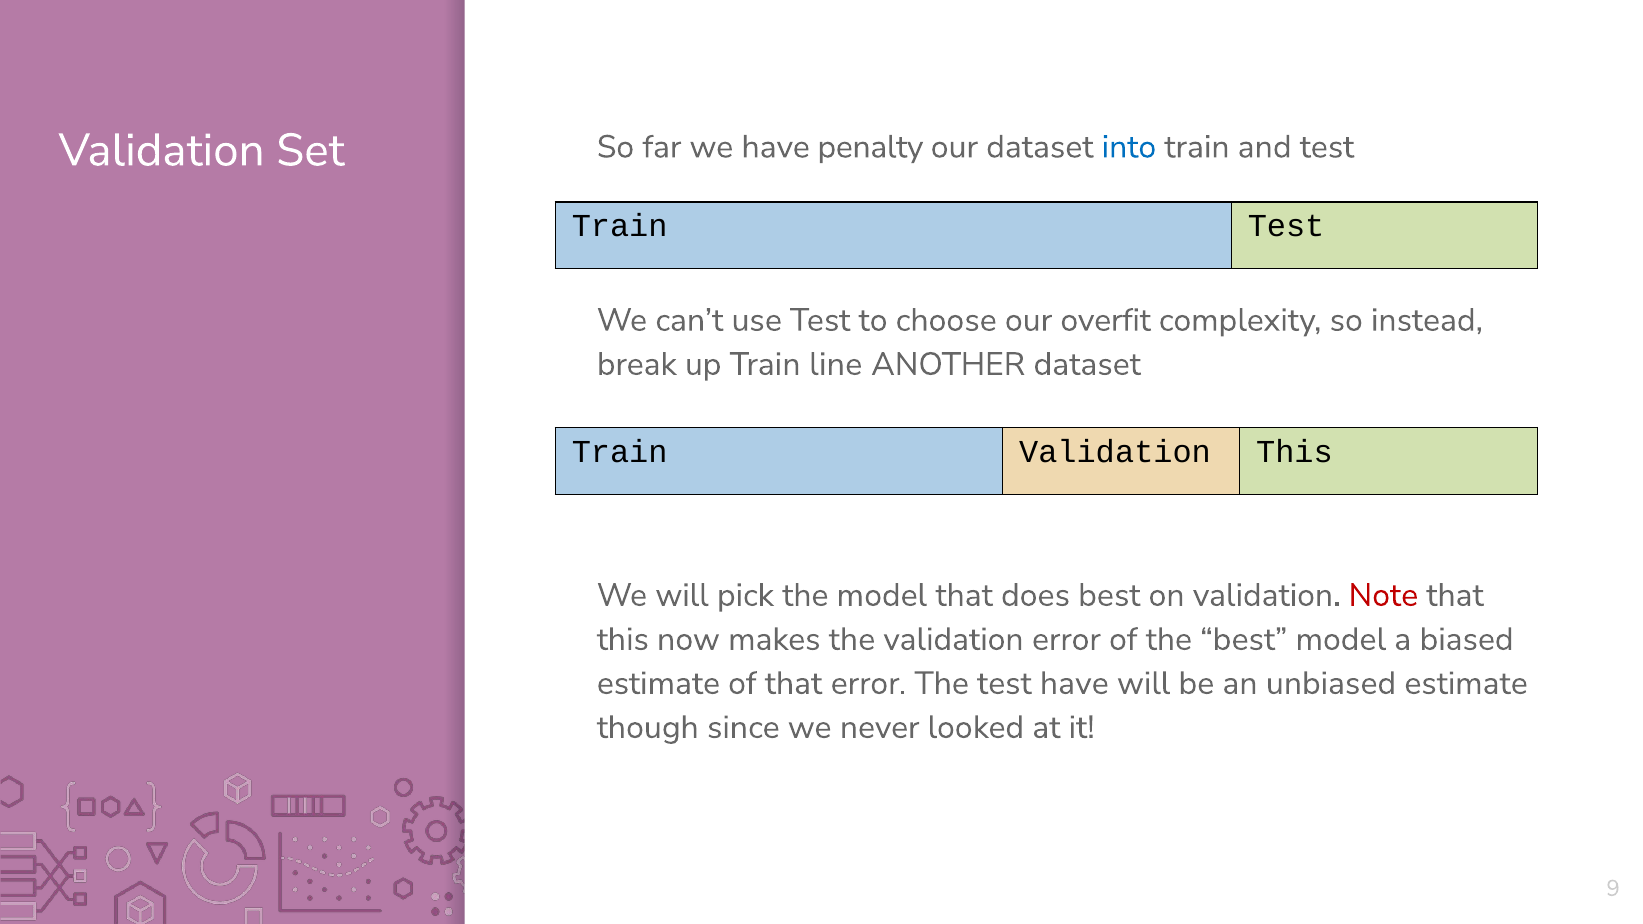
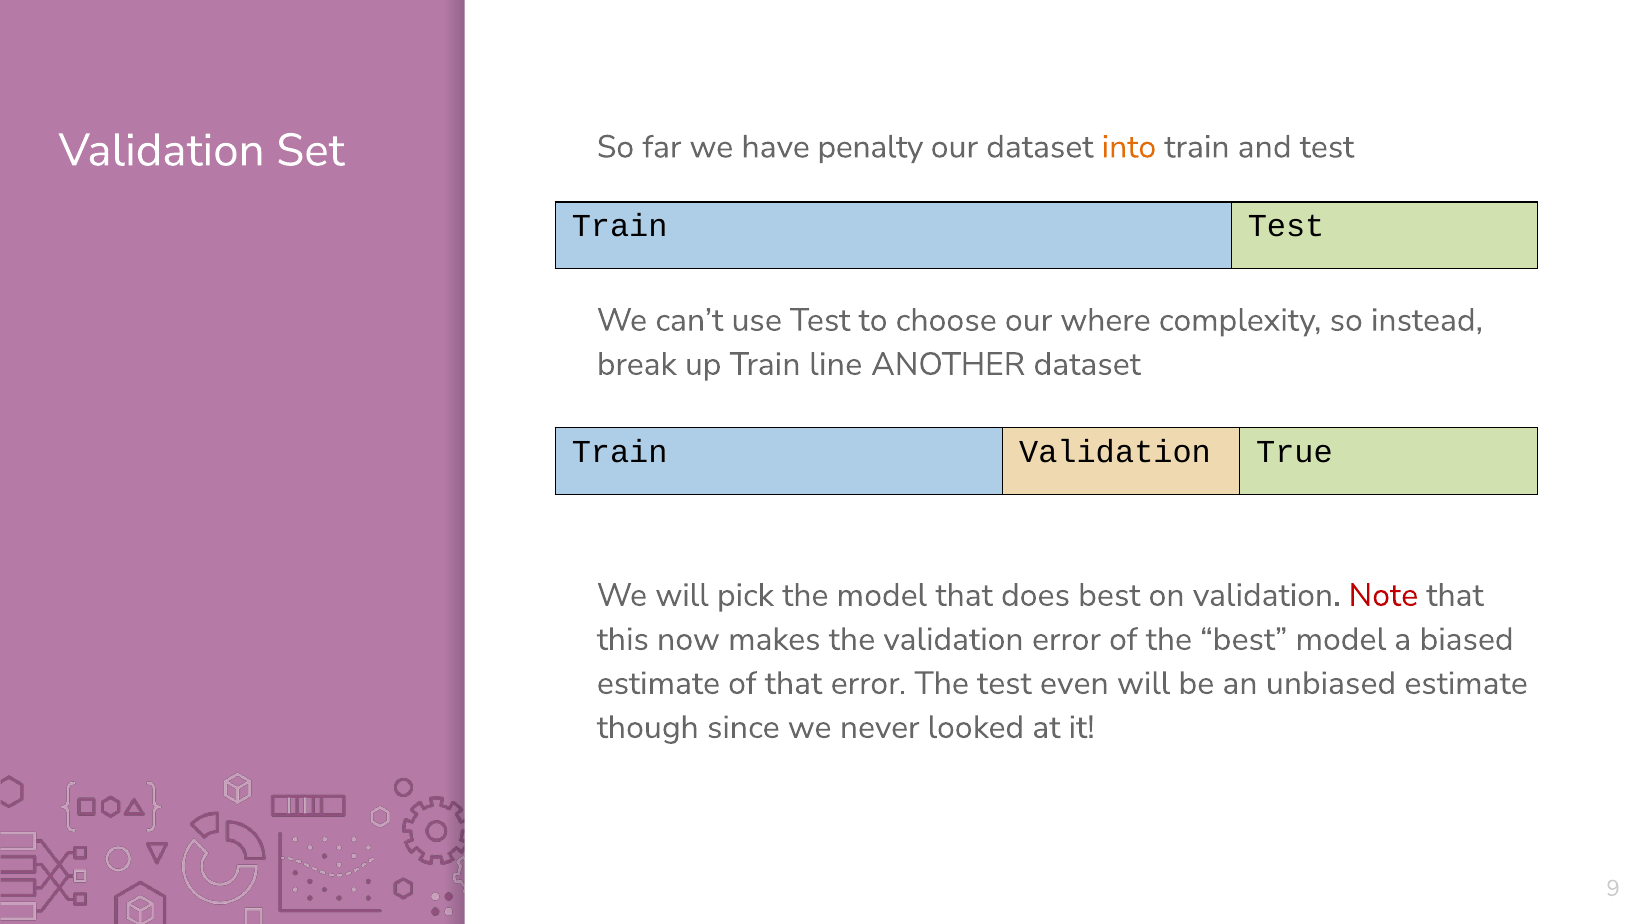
into colour: blue -> orange (1129, 147)
overfit: overfit -> where (1106, 320)
Validation This: This -> True (1295, 452)
test have: have -> even (1074, 683)
